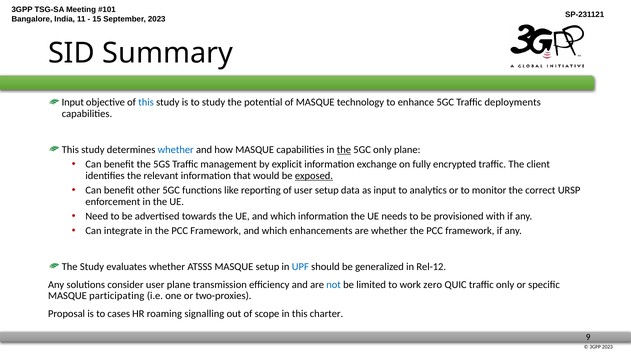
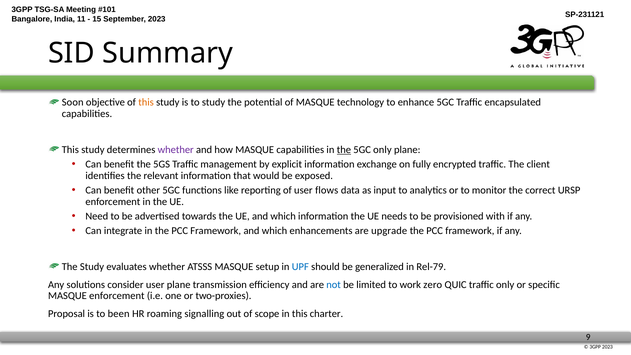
Input: Input -> Soon (73, 102)
this colour: blue -> orange (146, 102)
deployments: deployments -> encapsulated (513, 102)
whether colour: blue -> purple (176, 150)
exposed underline: present -> none (314, 176)
user setup: setup -> flows (327, 190)
are whether: whether -> upgrade (389, 231)
Rel-12: Rel-12 -> Rel-79 (431, 267)
MASQUE participating: participating -> enforcement (117, 296)
cases: cases -> been (119, 314)
